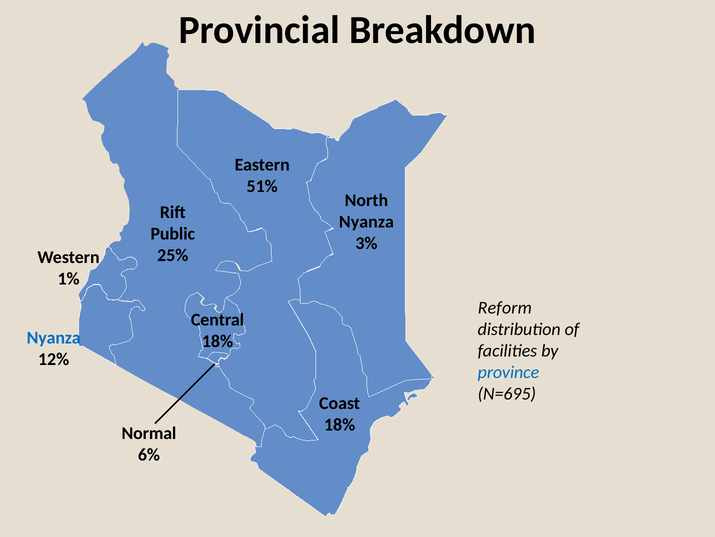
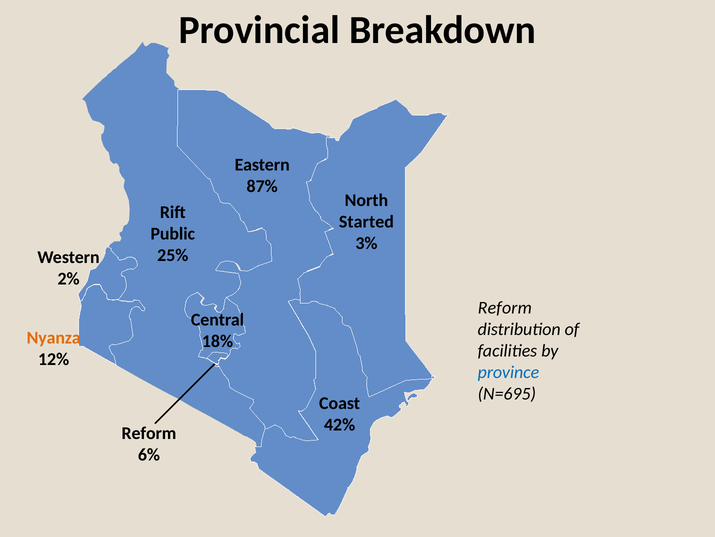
51%: 51% -> 87% (262, 186)
Nyanza: Nyanza -> Started (366, 222)
1%: 1% -> 2% (69, 278)
Nyanza colour: blue -> orange (54, 337)
18%: 18% -> 42% (340, 424)
Normal: Normal -> Reform (149, 433)
